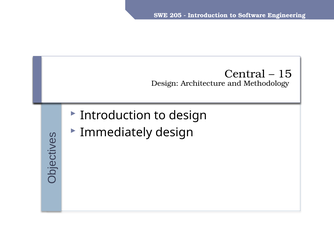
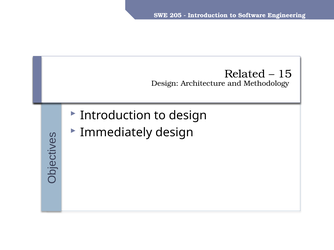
Central: Central -> Related (245, 74)
